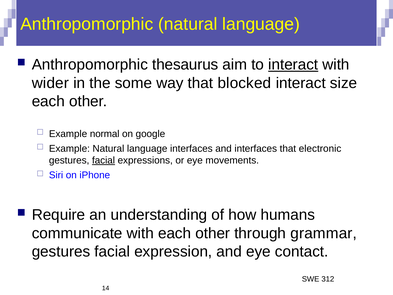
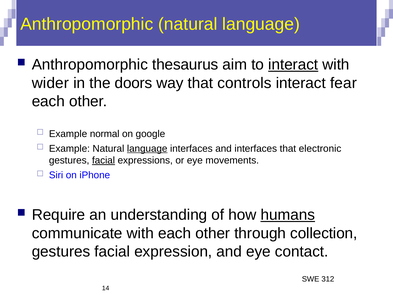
some: some -> doors (134, 83)
blocked: blocked -> controls (244, 83)
size: size -> fear (343, 83)
language underline: none -> present (147, 148)
humans underline: none -> present (288, 215)
grammar: grammar -> collection (324, 233)
